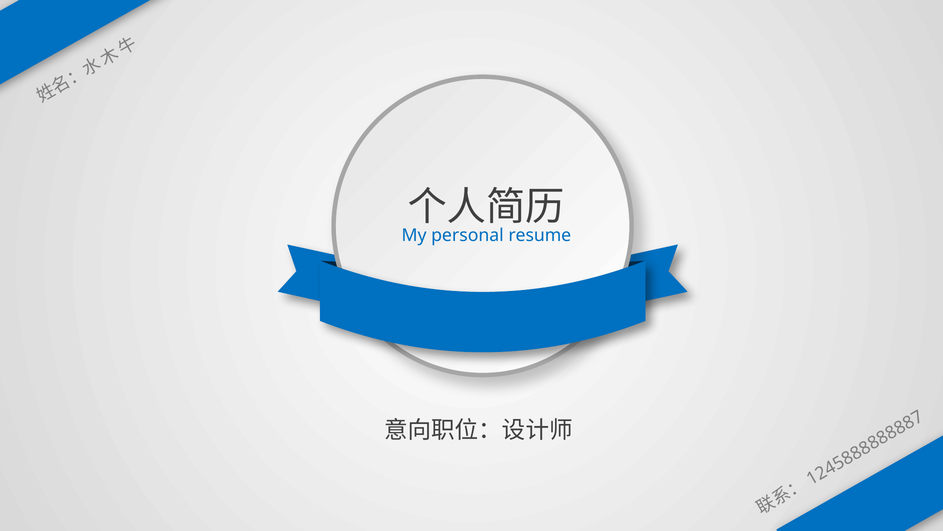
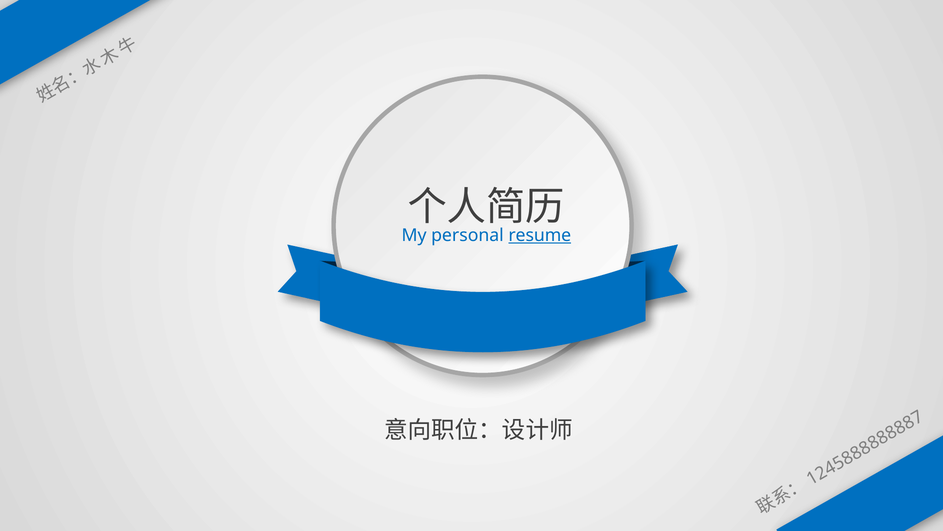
resume underline: none -> present (540, 235)
